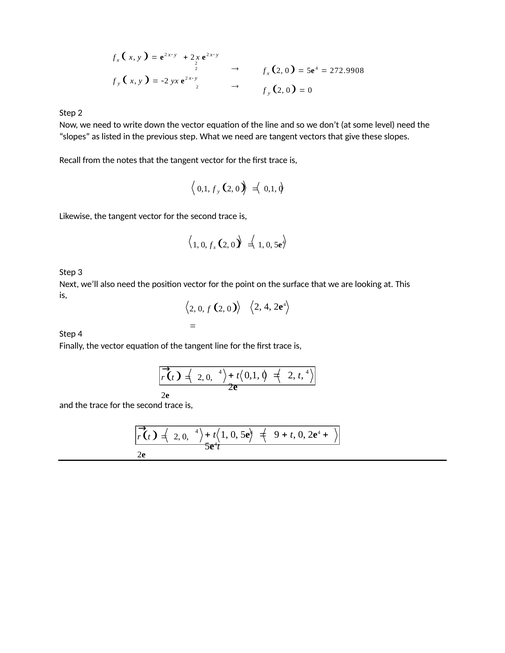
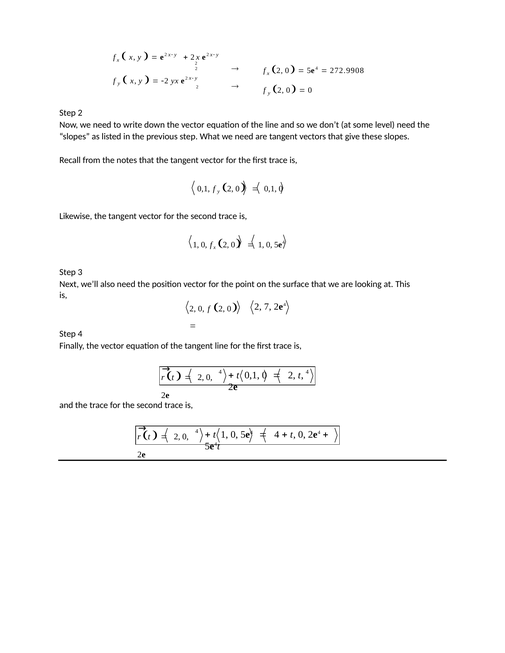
2 4: 4 -> 7 (268, 307)
9: 9 -> 4 (277, 435)
